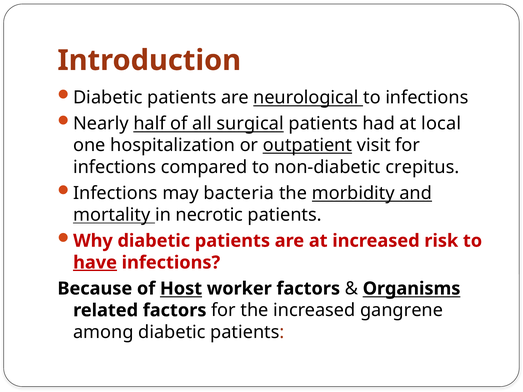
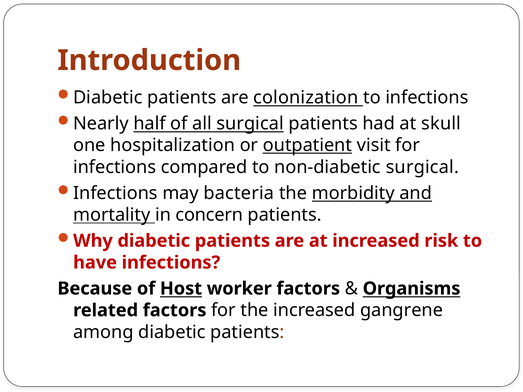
neurological: neurological -> colonization (306, 98)
local: local -> skull (441, 124)
non-diabetic crepitus: crepitus -> surgical (422, 167)
necrotic: necrotic -> concern (209, 215)
have underline: present -> none (95, 263)
